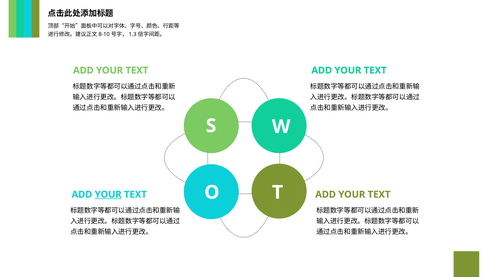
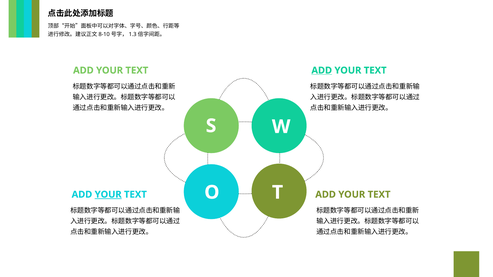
ADD underline: none -> present (322, 70)
